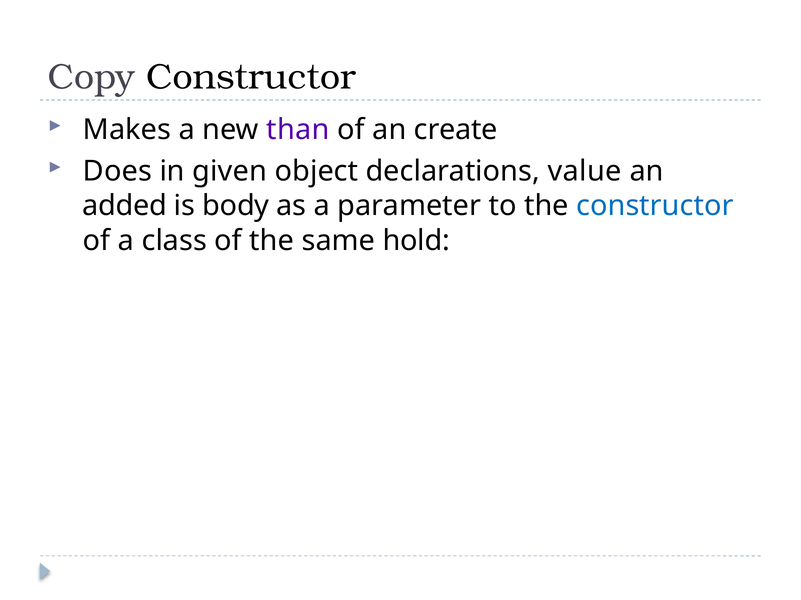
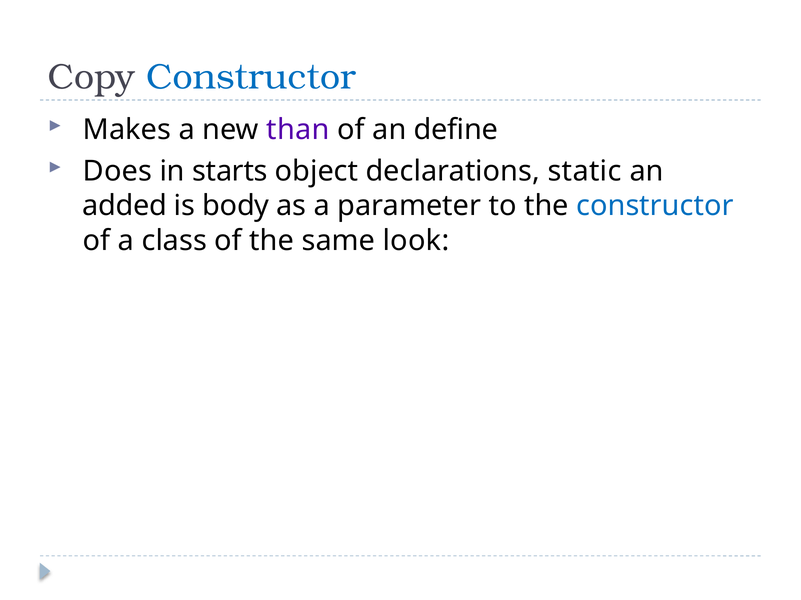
Constructor colour: black -> blue (251, 77)
create: create -> define (456, 130)
given: given -> starts (230, 172)
value: value -> static (585, 172)
hold: hold -> look (416, 241)
